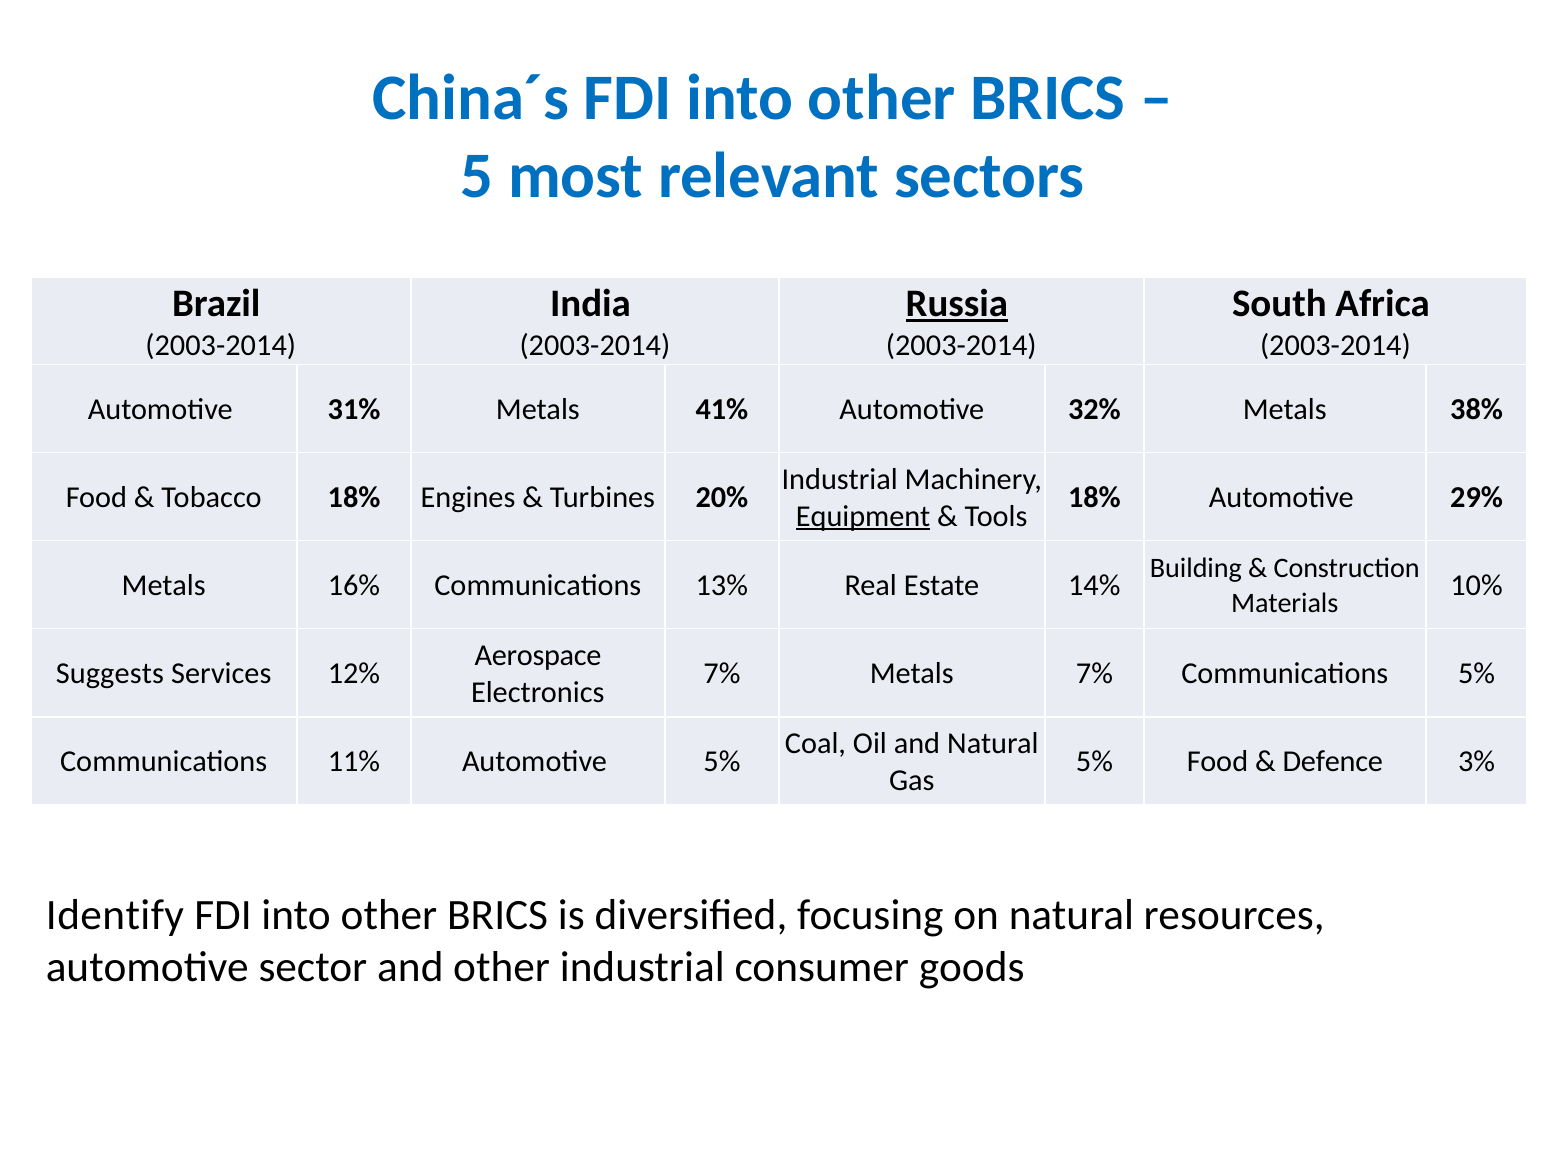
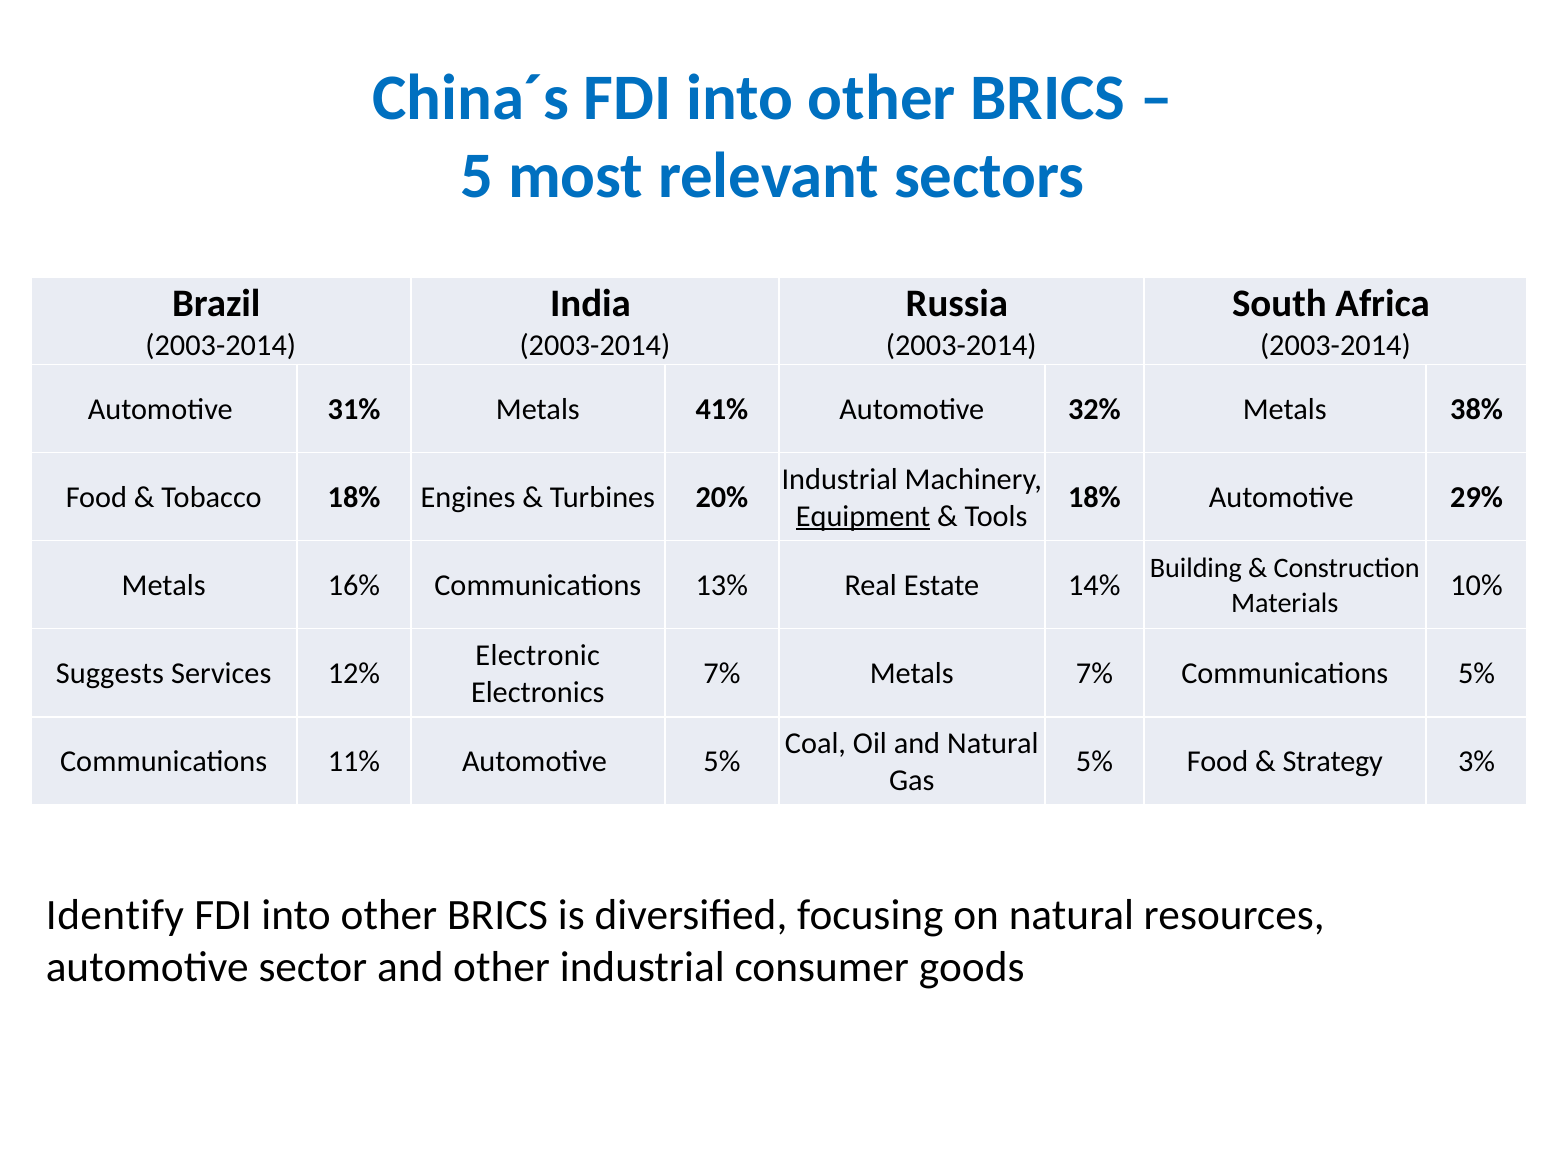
Russia underline: present -> none (957, 304)
Aerospace: Aerospace -> Electronic (538, 656)
Defence: Defence -> Strategy (1333, 762)
